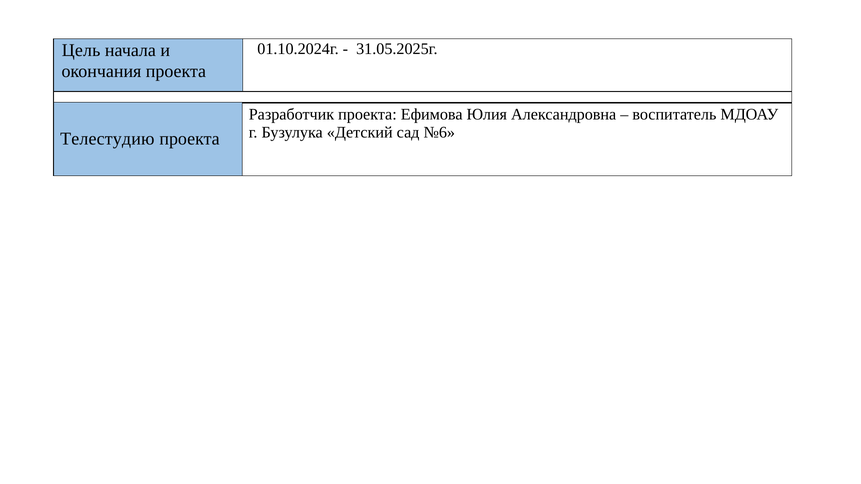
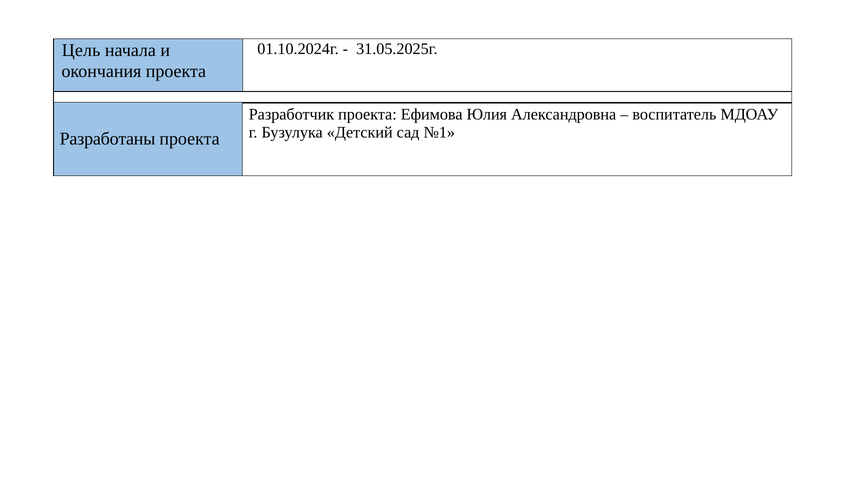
№6: №6 -> №1 (439, 132)
Телестудию: Телестудию -> Разработаны (107, 139)
